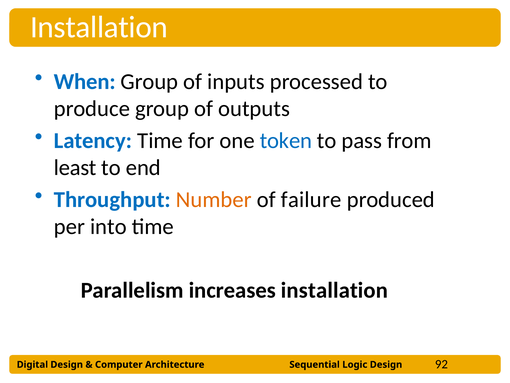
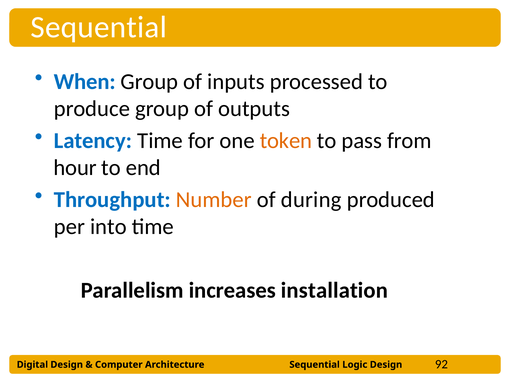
Installation: Installation -> Sequential (99, 27)
token colour: blue -> orange (286, 140)
least: least -> hour (75, 168)
failure: failure -> during (311, 199)
